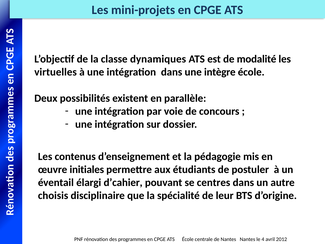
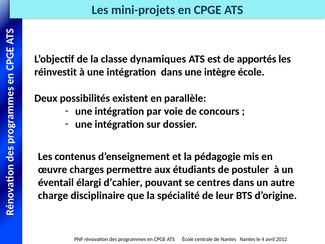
modalité: modalité -> apportés (257, 59)
virtuelles: virtuelles -> réinvestit (56, 72)
initiales: initiales -> charges (87, 169)
choisis: choisis -> charge (53, 195)
